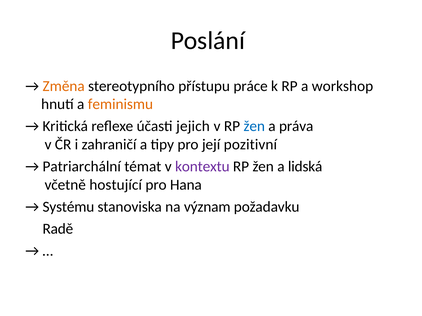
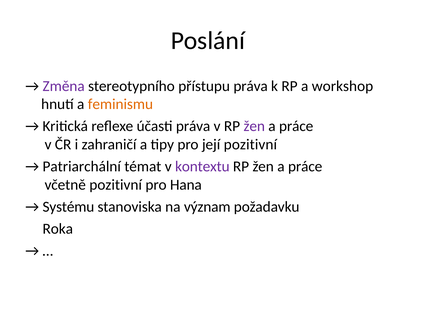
Změna colour: orange -> purple (64, 86)
přístupu práce: práce -> práva (251, 86)
účasti jejich: jejich -> práva (193, 126)
žen colour: blue -> purple (254, 126)
práva: práva -> práce (296, 126)
lidská: lidská -> práce (305, 167)
včetně hostující: hostující -> pozitivní (116, 185)
Radě: Radě -> Roka (58, 229)
